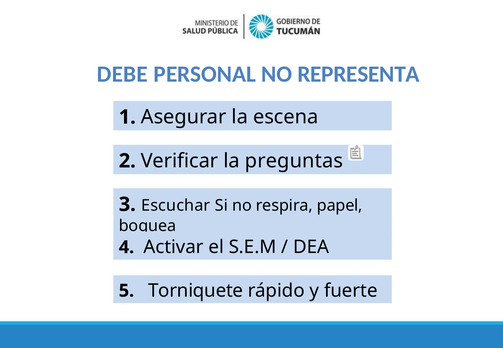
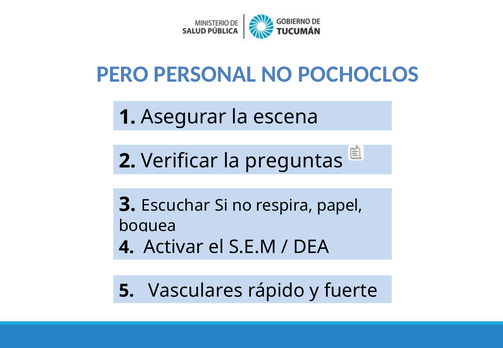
DEBE: DEBE -> PERO (122, 74)
REPRESENTA: REPRESENTA -> POCHOCLOS (358, 74)
Torniquete: Torniquete -> Vasculares (195, 291)
